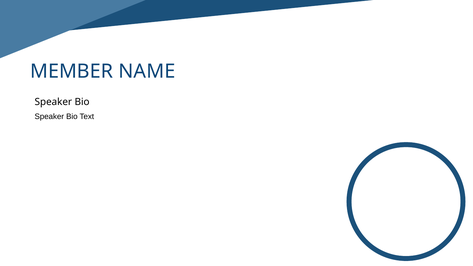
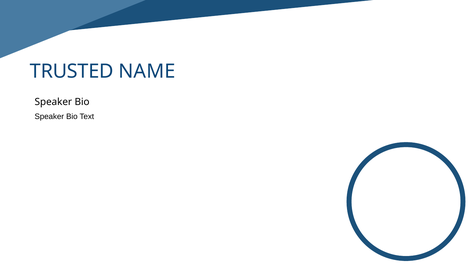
MEMBER: MEMBER -> TRUSTED (72, 71)
